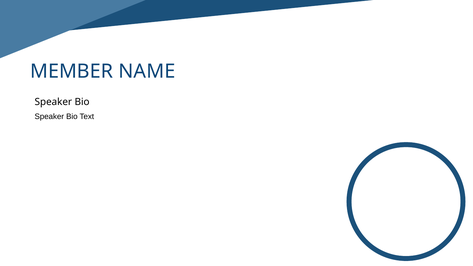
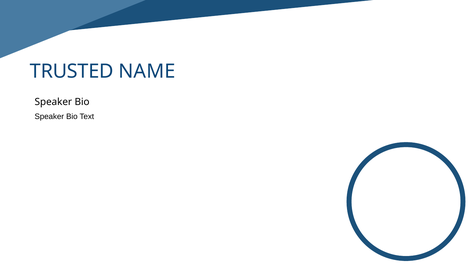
MEMBER: MEMBER -> TRUSTED (72, 71)
